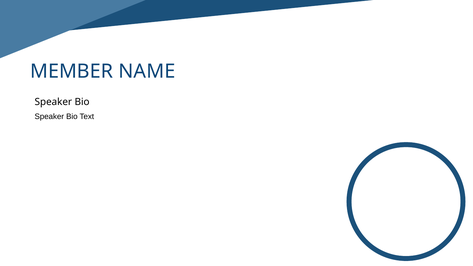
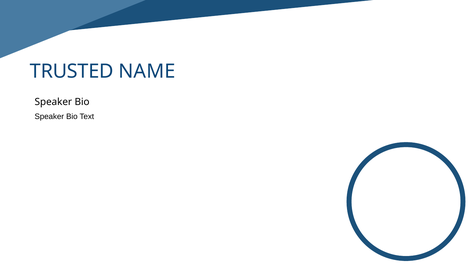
MEMBER: MEMBER -> TRUSTED (72, 71)
